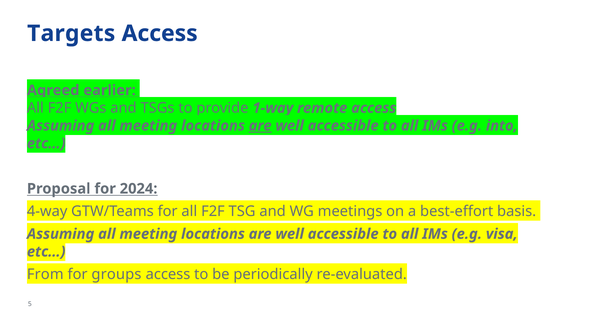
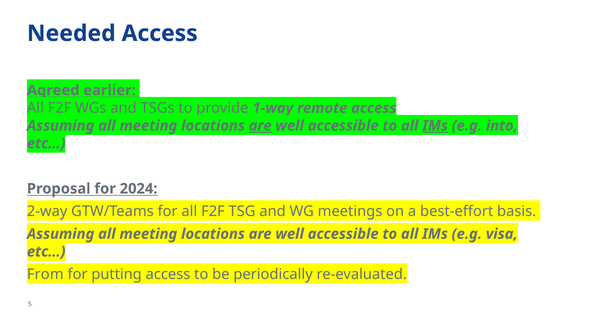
Targets: Targets -> Needed (71, 33)
IMs underline: none -> present (435, 125)
4-way: 4-way -> 2-way (47, 211)
groups: groups -> putting (117, 274)
